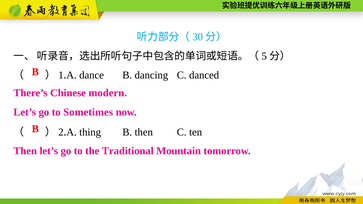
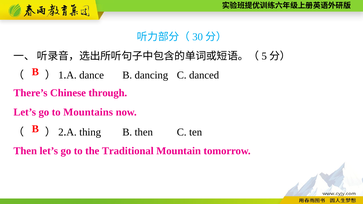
modern: modern -> through (108, 93)
Sometimes: Sometimes -> Mountains (88, 112)
